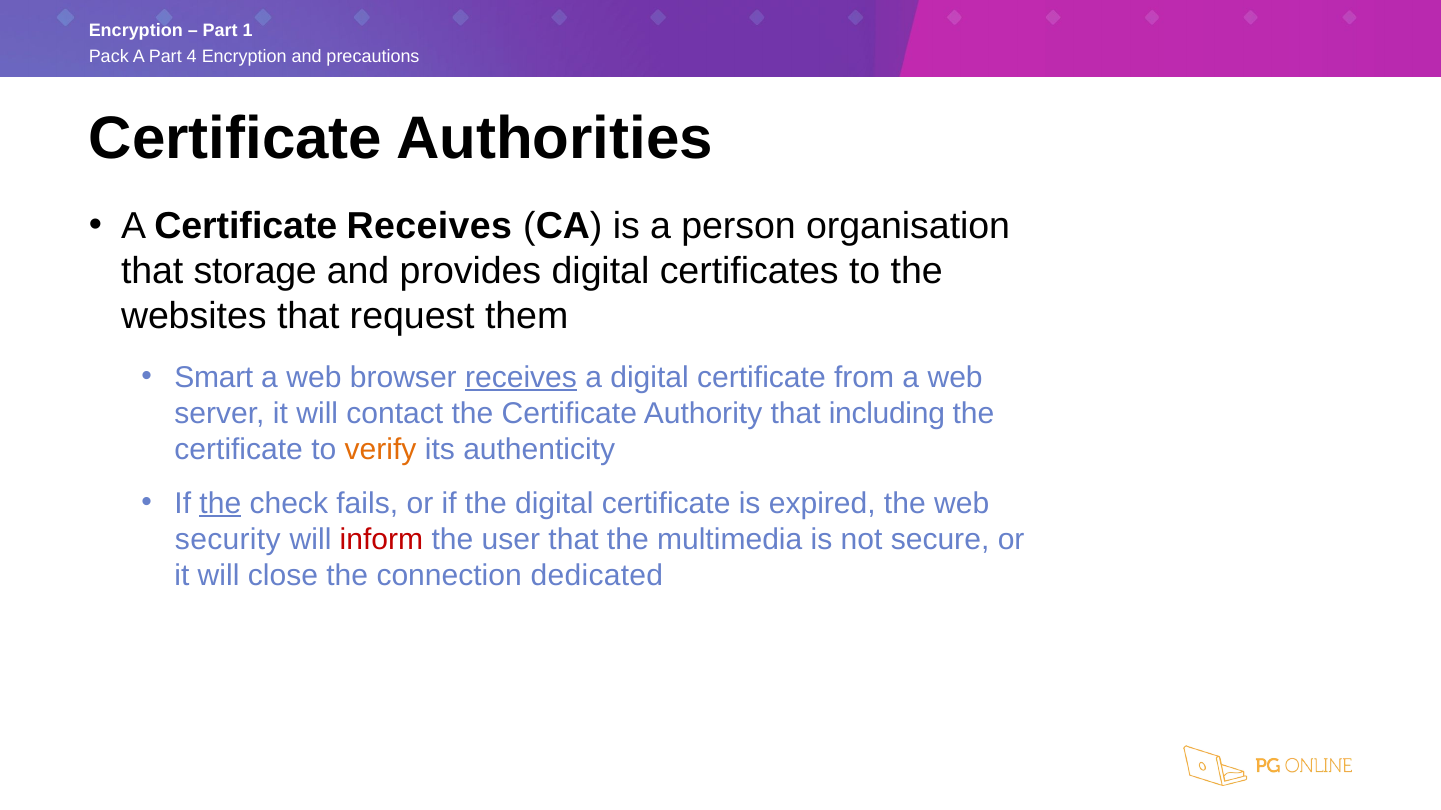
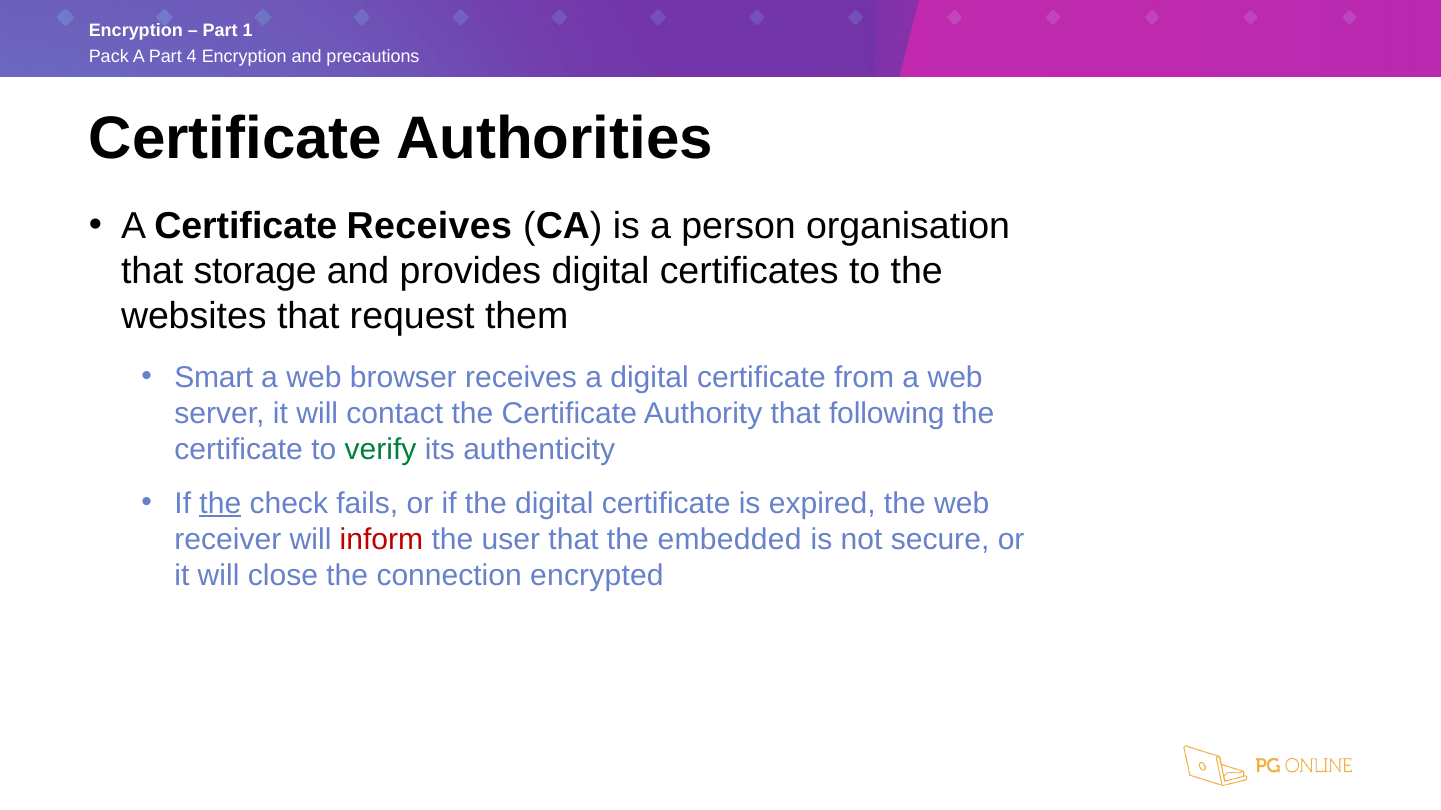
receives underline: present -> none (521, 378)
including: including -> following (887, 414)
verify colour: orange -> green (381, 450)
security: security -> receiver (228, 540)
multimedia: multimedia -> embedded (730, 540)
dedicated: dedicated -> encrypted (597, 576)
